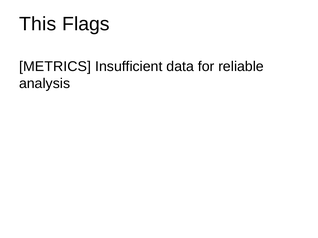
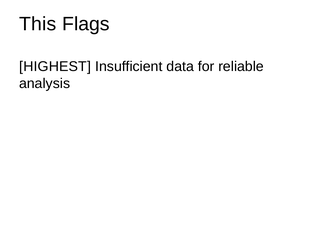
METRICS: METRICS -> HIGHEST (55, 67)
